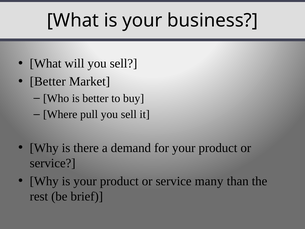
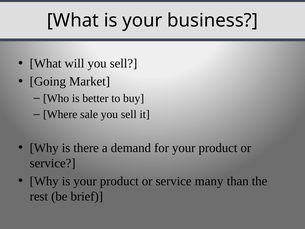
Better: Better -> Going (48, 81)
pull: pull -> sale (89, 114)
